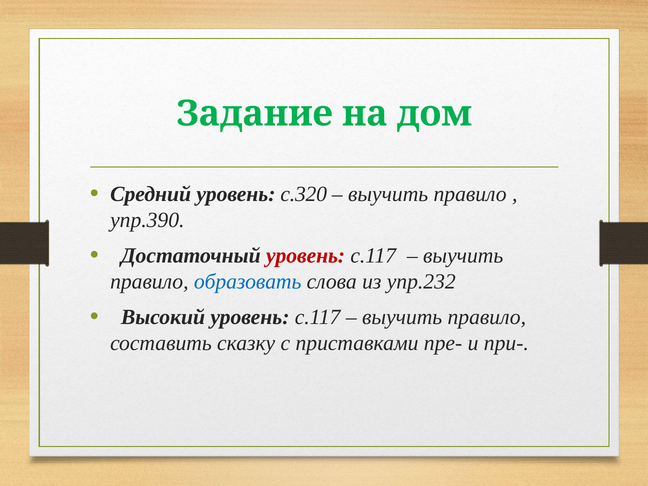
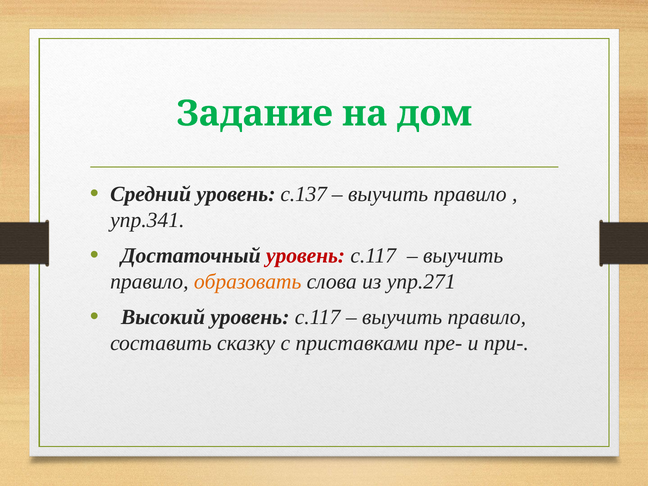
с.320: с.320 -> с.137 (304, 194)
упр.390: упр.390 -> упр.341 (147, 220)
образовать colour: blue -> orange (248, 282)
упр.232: упр.232 -> упр.271 (421, 282)
